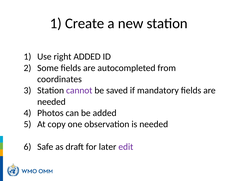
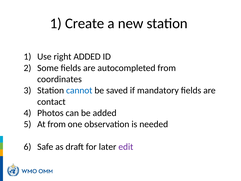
cannot colour: purple -> blue (79, 90)
needed: needed -> contact (51, 102)
At copy: copy -> from (57, 124)
